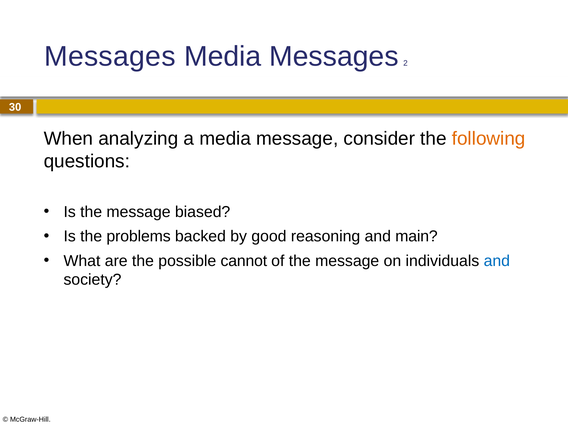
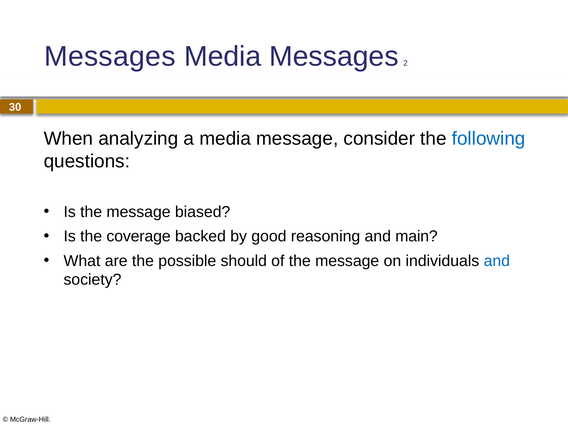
following colour: orange -> blue (489, 139)
problems: problems -> coverage (139, 236)
cannot: cannot -> should (244, 261)
